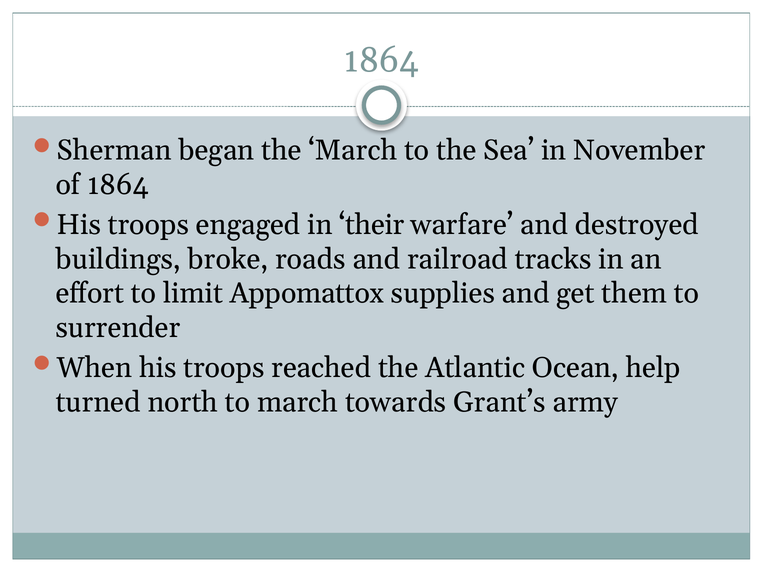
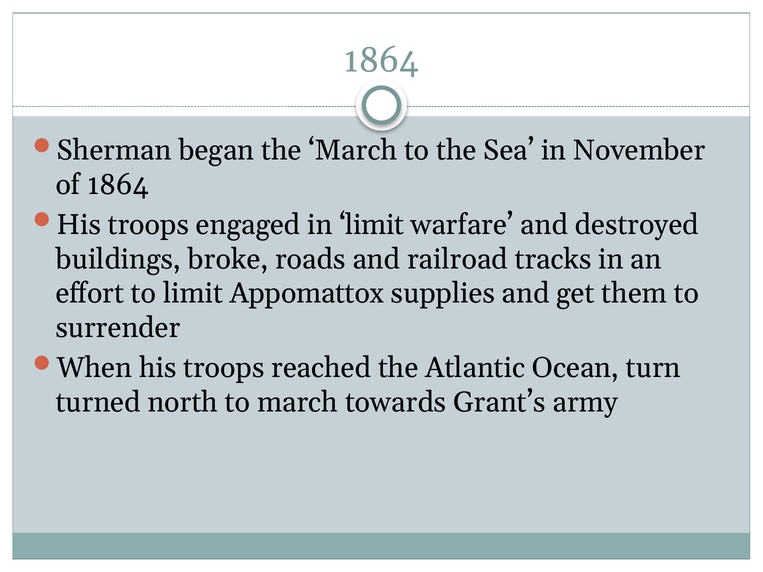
in their: their -> limit (372, 225)
help: help -> turn (653, 368)
